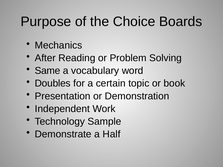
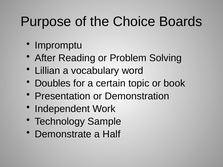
Mechanics: Mechanics -> Impromptu (58, 45)
Same: Same -> Lillian (47, 71)
